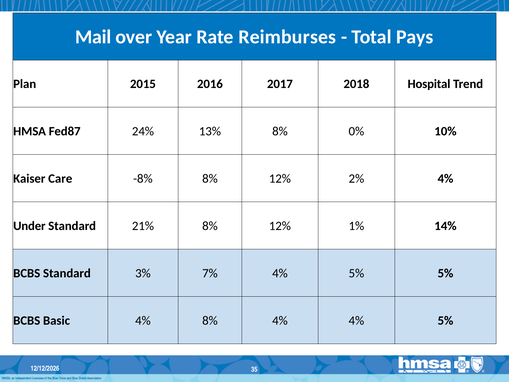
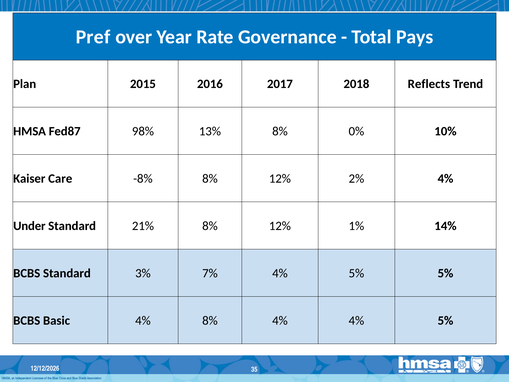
Mail: Mail -> Pref (93, 37)
Reimburses: Reimburses -> Governance (287, 37)
Hospital: Hospital -> Reflects (429, 84)
24%: 24% -> 98% (143, 131)
